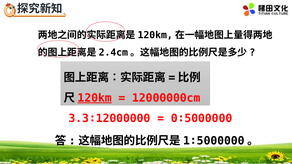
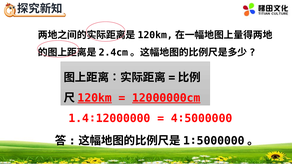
12000000cm underline: none -> present (166, 98)
3.3∶12000000: 3.3∶12000000 -> 1.4∶12000000 (109, 118)
0∶5000000: 0∶5000000 -> 4∶5000000 (202, 118)
